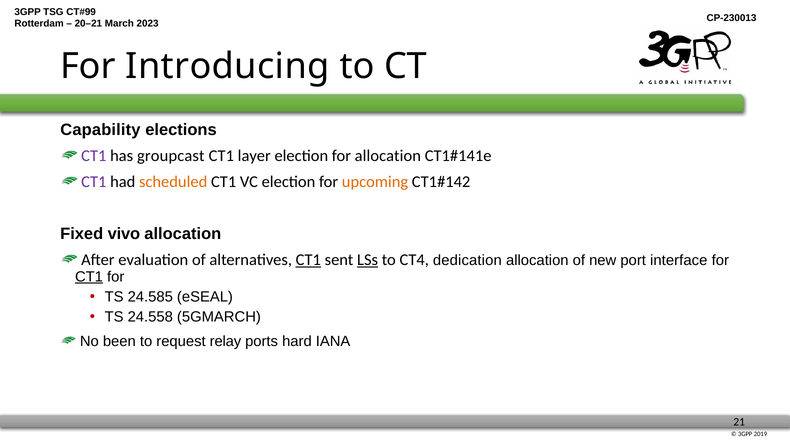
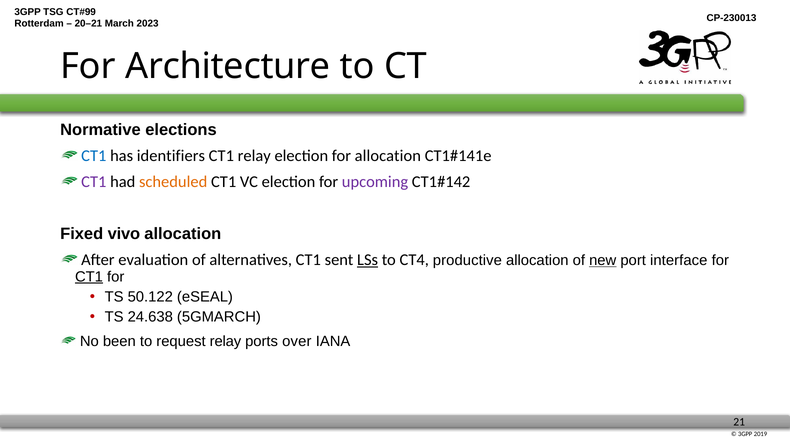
Introducing: Introducing -> Architecture (228, 66)
Capability: Capability -> Normative (100, 130)
CT1 colour: purple -> blue (94, 156)
groupcast: groupcast -> identifiers (171, 156)
CT1 layer: layer -> relay (254, 156)
upcoming colour: orange -> purple (375, 182)
CT1 underline: present -> none (308, 260)
dedication: dedication -> productive (467, 261)
new underline: none -> present (603, 261)
24.585: 24.585 -> 50.122 (150, 297)
24.558: 24.558 -> 24.638 (150, 317)
hard: hard -> over (297, 341)
